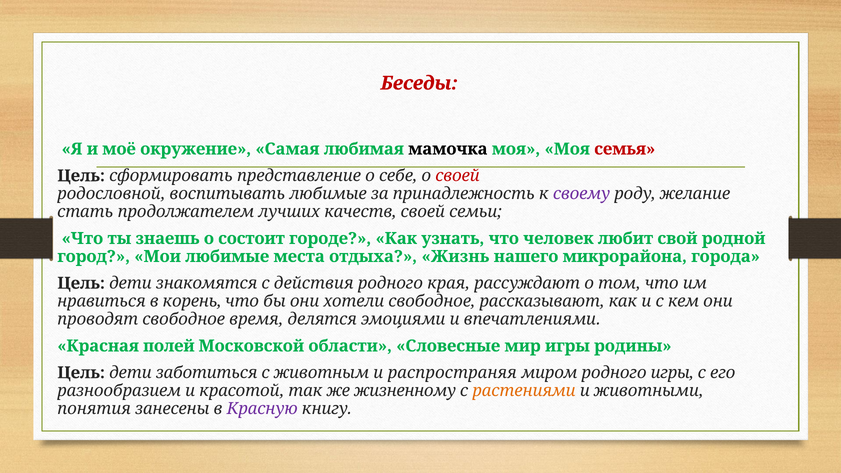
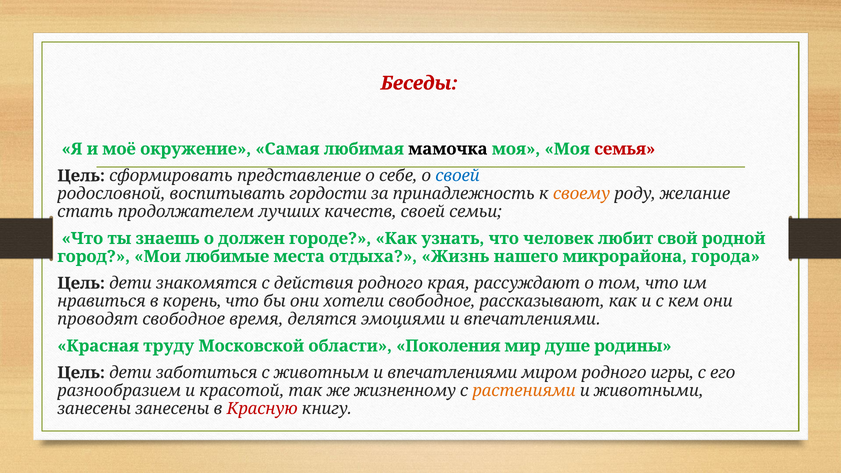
своей colour: red -> blue (458, 176)
воспитывать любимые: любимые -> гордости (328, 194)
своему colour: purple -> orange (582, 194)
состоит: состоит -> должен (251, 239)
полей: полей -> труду (169, 346)
Словесные: Словесные -> Поколения (448, 346)
мир игры: игры -> душе (568, 346)
животным и распространяя: распространяя -> впечатлениями (452, 373)
понятия: понятия -> занесены (94, 409)
Красную colour: purple -> red (262, 409)
